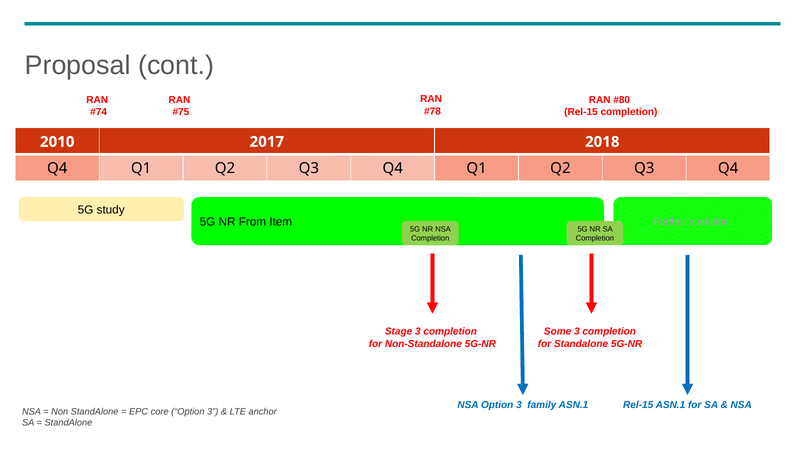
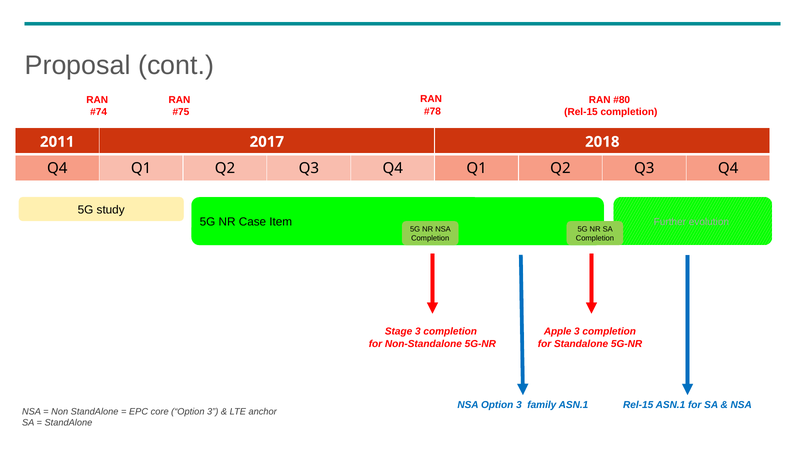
2010: 2010 -> 2011 (57, 142)
From: From -> Case (252, 222)
Some: Some -> Apple (558, 331)
